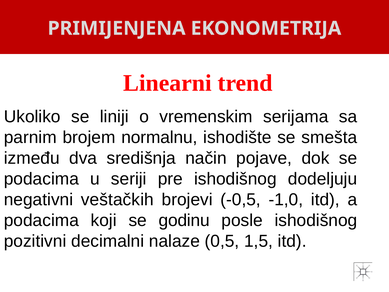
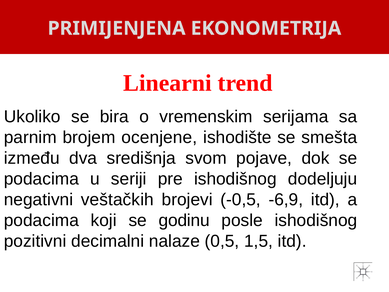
liniji: liniji -> bira (114, 117)
normalnu: normalnu -> ocenjene (159, 137)
način: način -> svom (206, 158)
-1,0: -1,0 -> -6,9 (286, 200)
